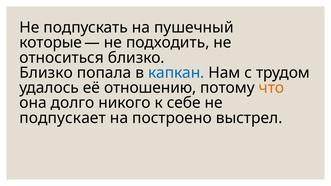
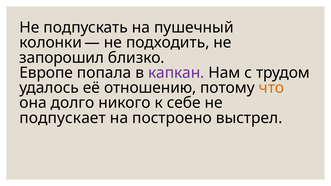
которые: которые -> колонки (51, 43)
относиться: относиться -> запорошил (62, 58)
Близко: Близко -> Европе (46, 73)
капкан colour: blue -> purple (176, 73)
